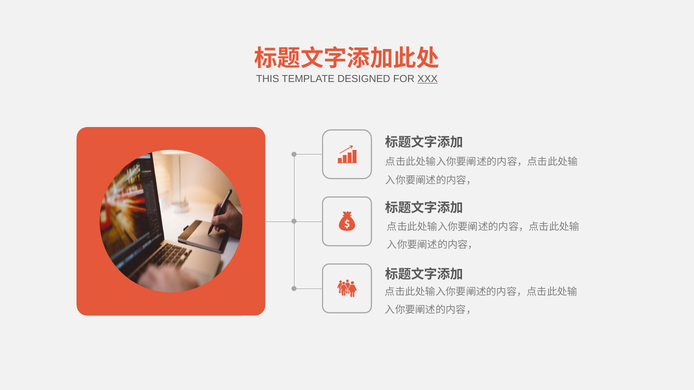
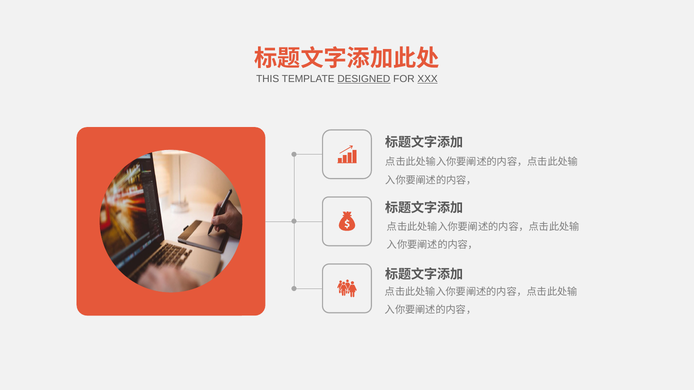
DESIGNED underline: none -> present (364, 79)
